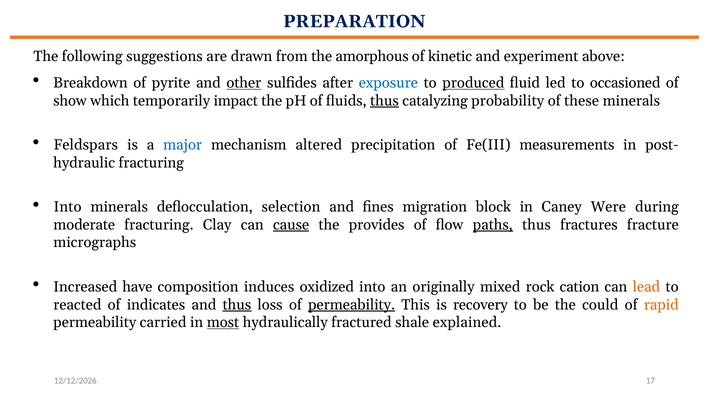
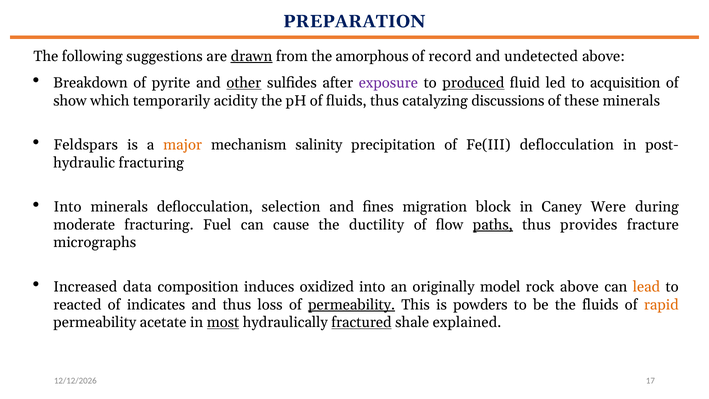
drawn underline: none -> present (251, 56)
kinetic: kinetic -> record (450, 56)
experiment: experiment -> undetected (541, 56)
exposure colour: blue -> purple (388, 83)
occasioned: occasioned -> acquisition (625, 83)
impact: impact -> acidity (236, 101)
thus underline: present -> none (384, 101)
probability: probability -> discussions (508, 101)
major colour: blue -> orange (183, 145)
altered: altered -> salinity (319, 145)
Fe(III measurements: measurements -> deflocculation (567, 145)
Clay: Clay -> Fuel (217, 225)
cause underline: present -> none (291, 225)
provides: provides -> ductility (377, 225)
fractures: fractures -> provides (589, 225)
have: have -> data (137, 287)
mixed: mixed -> model (500, 287)
rock cation: cation -> above (579, 287)
thus underline: present -> none (237, 304)
recovery: recovery -> powders (480, 304)
the could: could -> fluids (600, 304)
carried: carried -> acetate (163, 322)
fractured underline: none -> present (361, 322)
